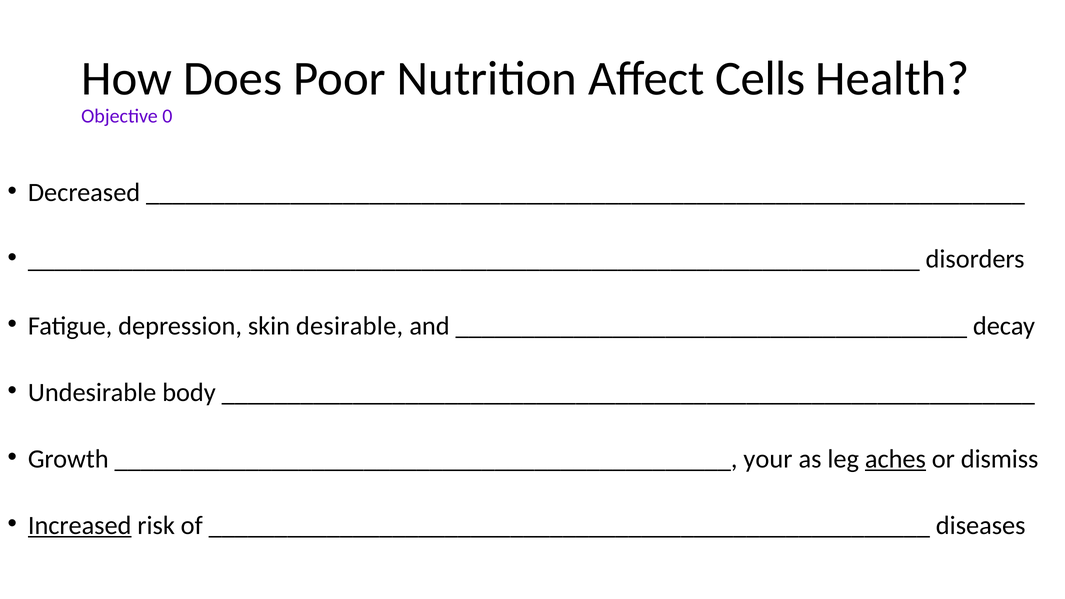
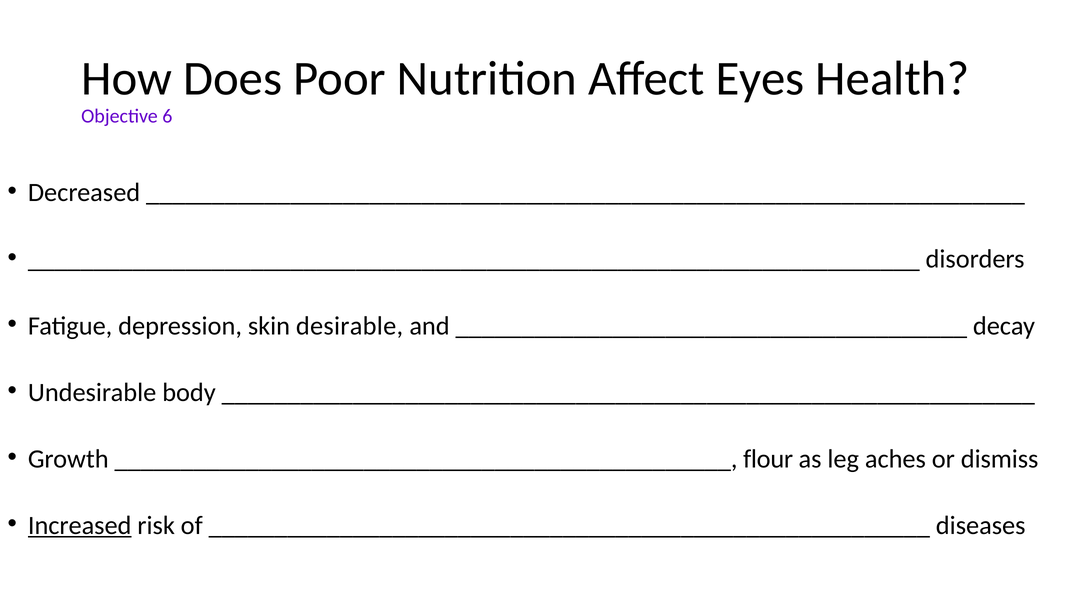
Cells: Cells -> Eyes (760, 79)
0: 0 -> 6 (167, 116)
your: your -> flour (768, 459)
aches underline: present -> none (895, 459)
